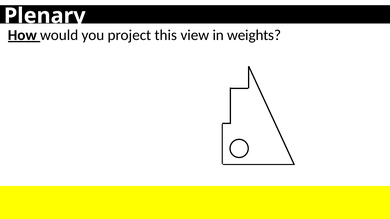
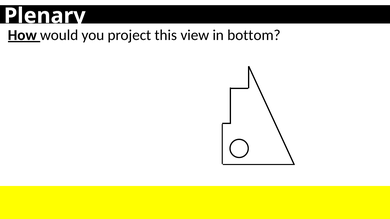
weights: weights -> bottom (254, 35)
